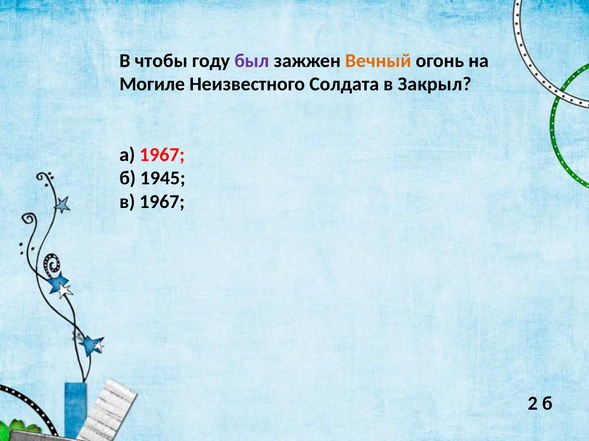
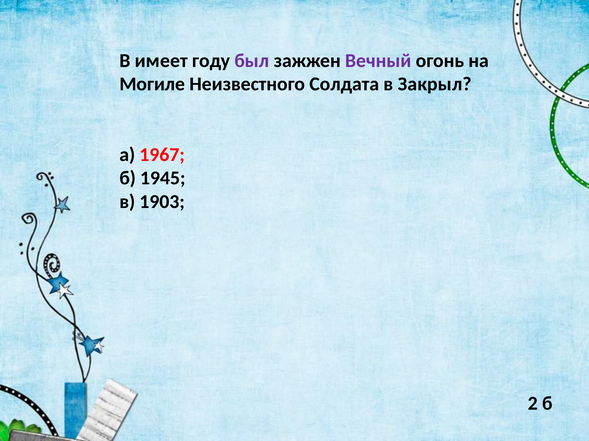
чтобы: чтобы -> имеет (161, 61)
Вечный colour: orange -> purple (378, 61)
в 1967: 1967 -> 1903 (162, 202)
